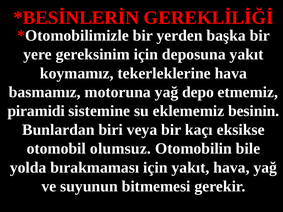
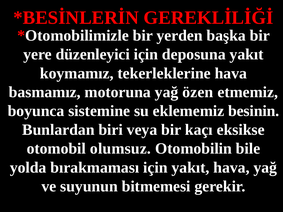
gereksinim: gereksinim -> düzenleyici (93, 54)
depo: depo -> özen (198, 92)
piramidi: piramidi -> boyunca (36, 111)
